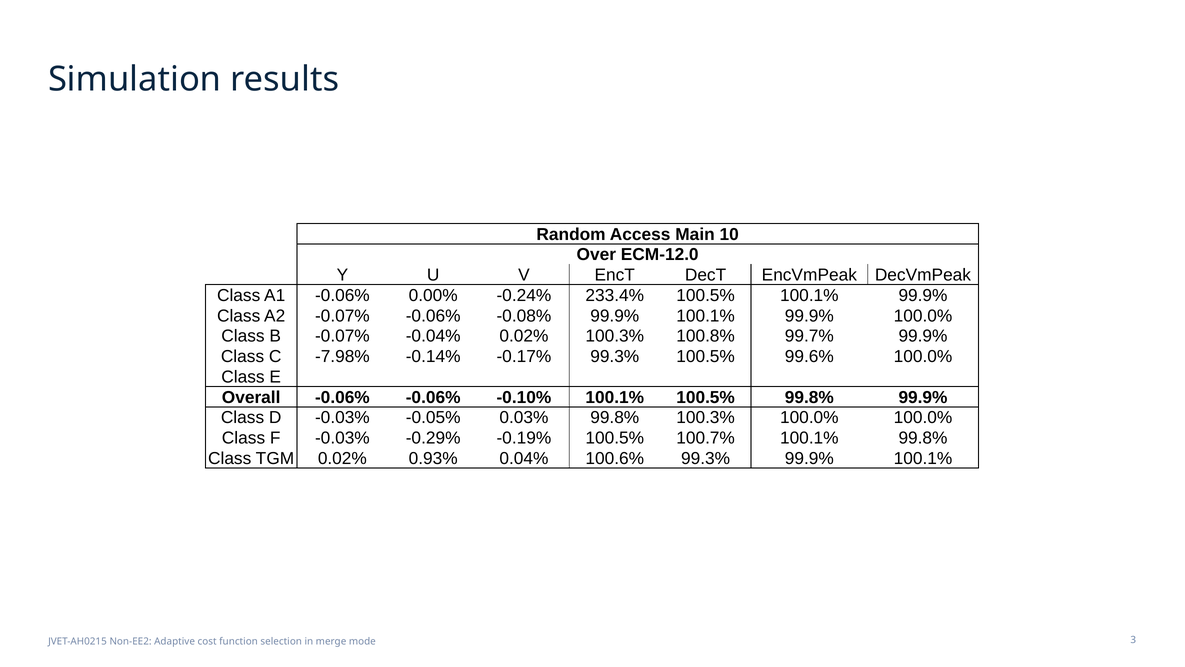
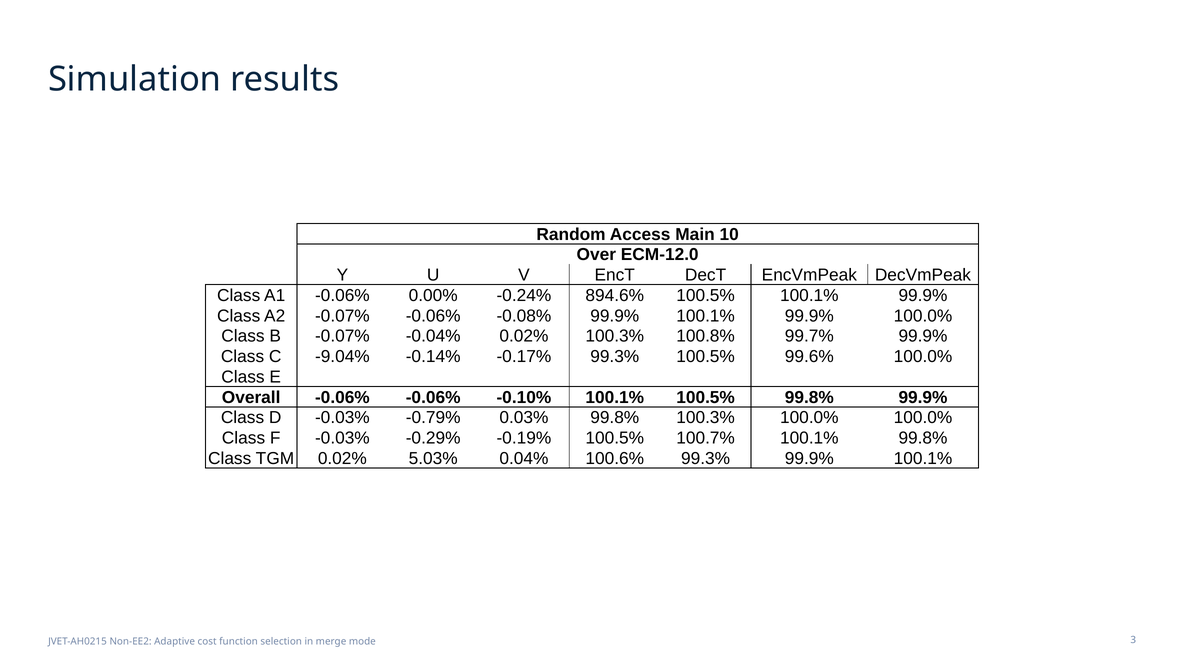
233.4%: 233.4% -> 894.6% (615, 295)
-7.98%: -7.98% -> -9.04% (342, 356)
-0.05%: -0.05% -> -0.79% (433, 417)
0.93%: 0.93% -> 5.03% (433, 458)
